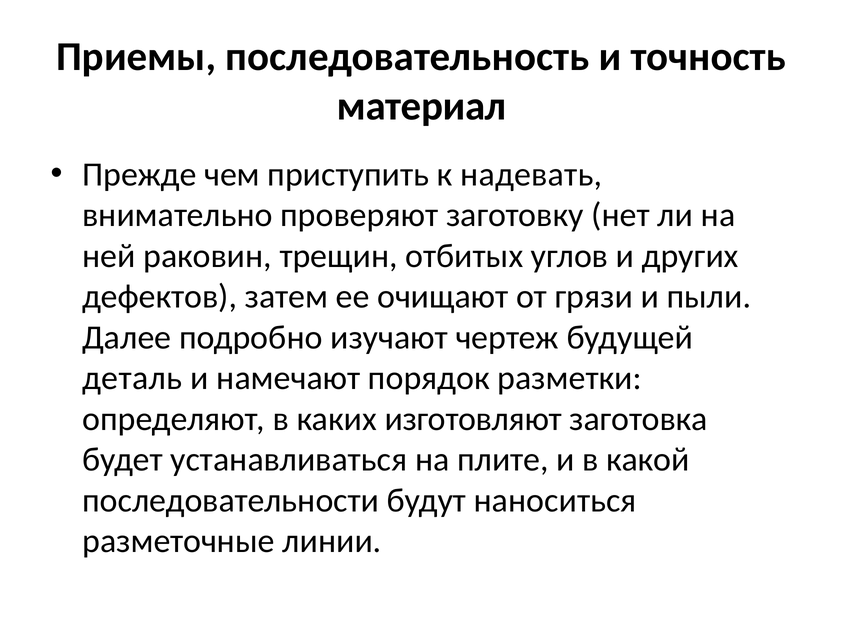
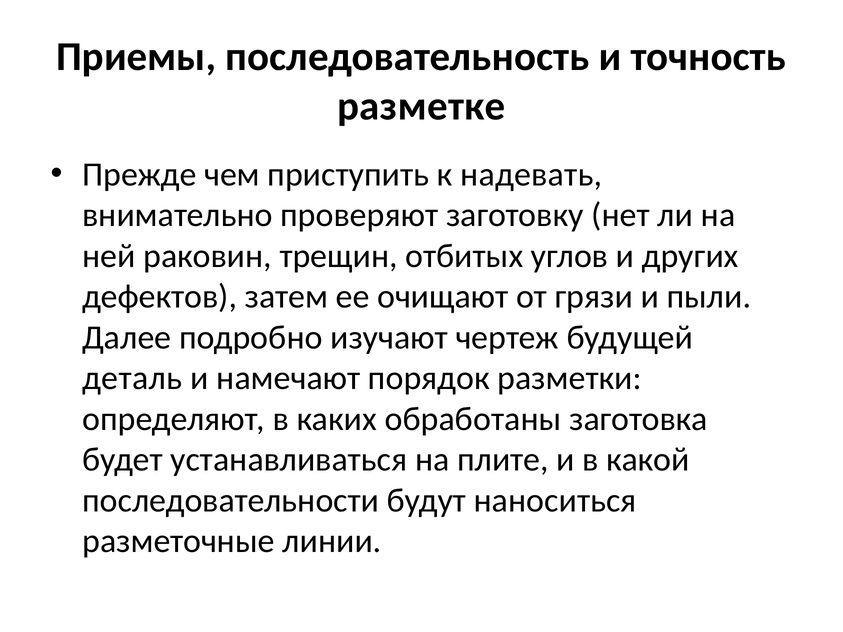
материал: материал -> разметке (421, 106)
изготовляют: изготовляют -> обработаны (473, 419)
